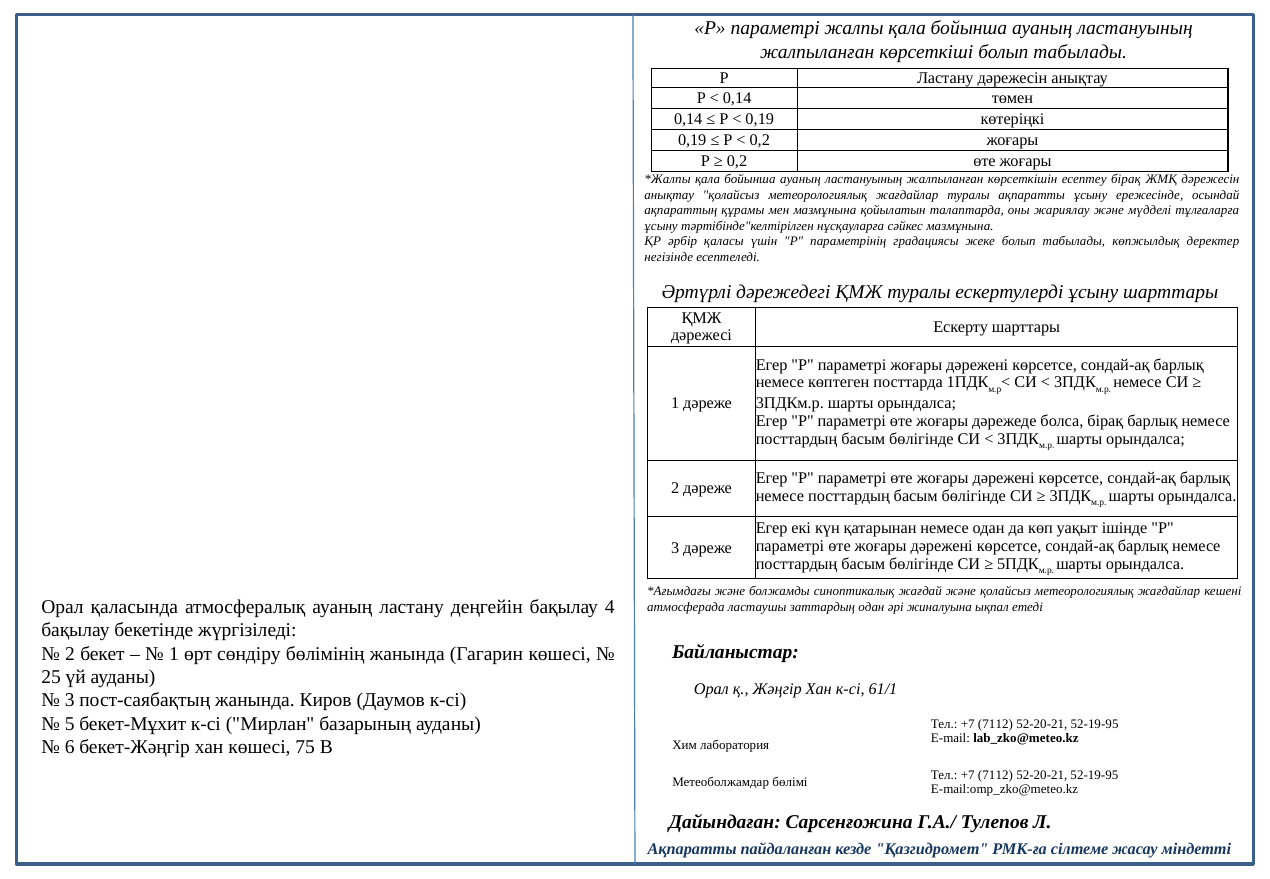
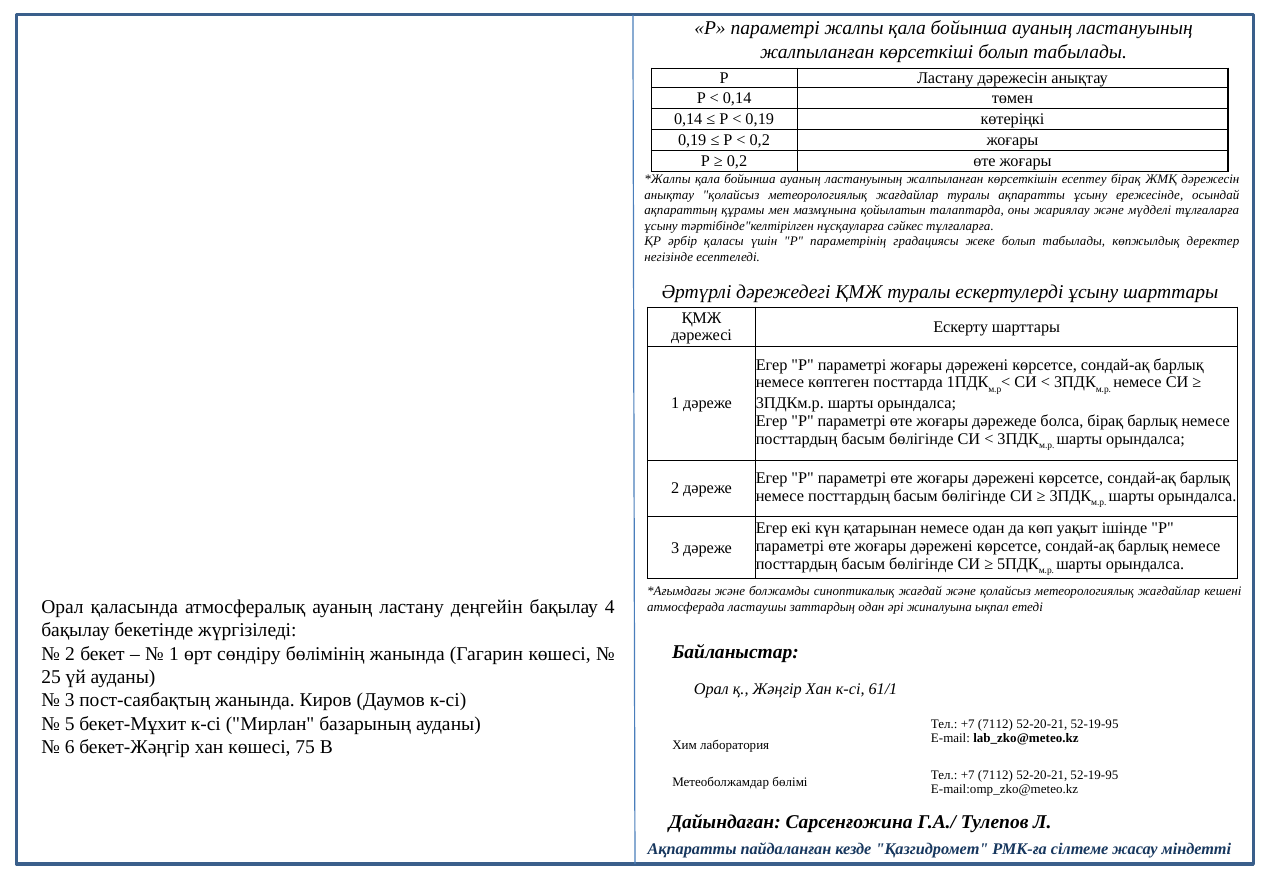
сәйкес мазмұнына: мазмұнына -> тұлғаларға (960, 226)
